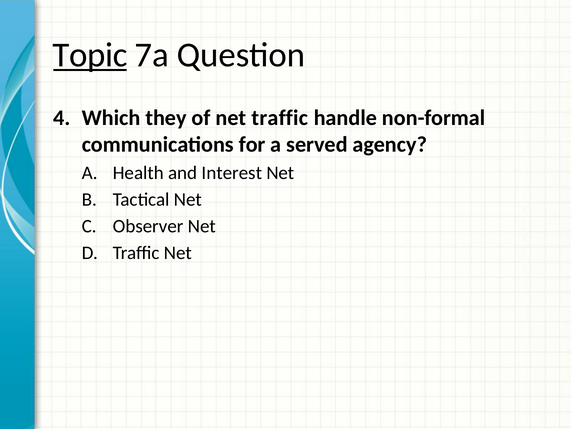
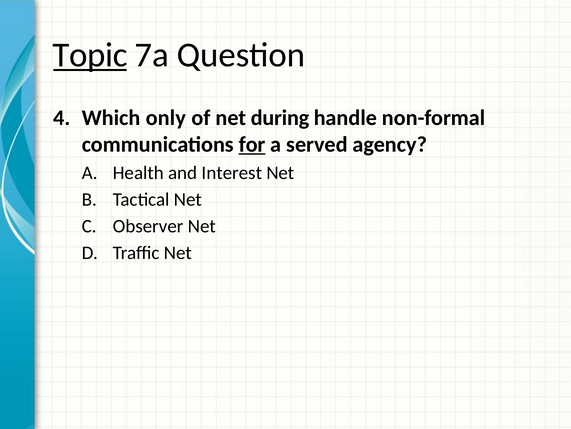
they: they -> only (166, 118)
net traffic: traffic -> during (280, 118)
for underline: none -> present (252, 144)
